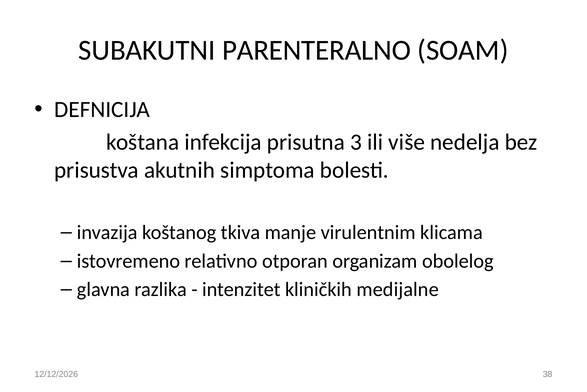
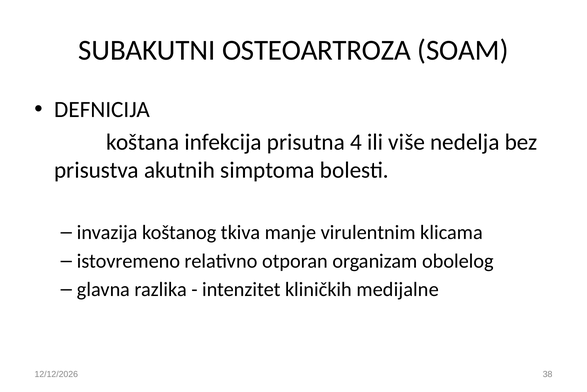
PARENTERALNO: PARENTERALNO -> OSTEOARTROZA (317, 50)
3: 3 -> 4 (356, 142)
